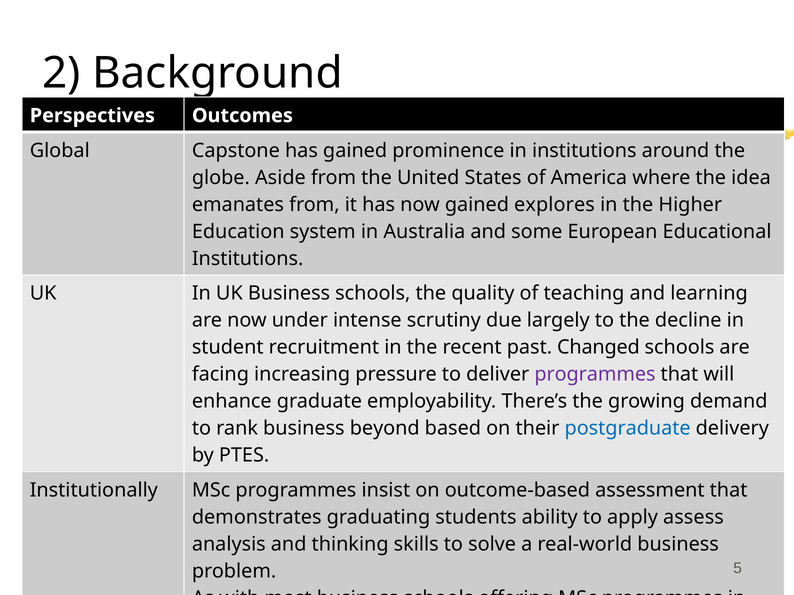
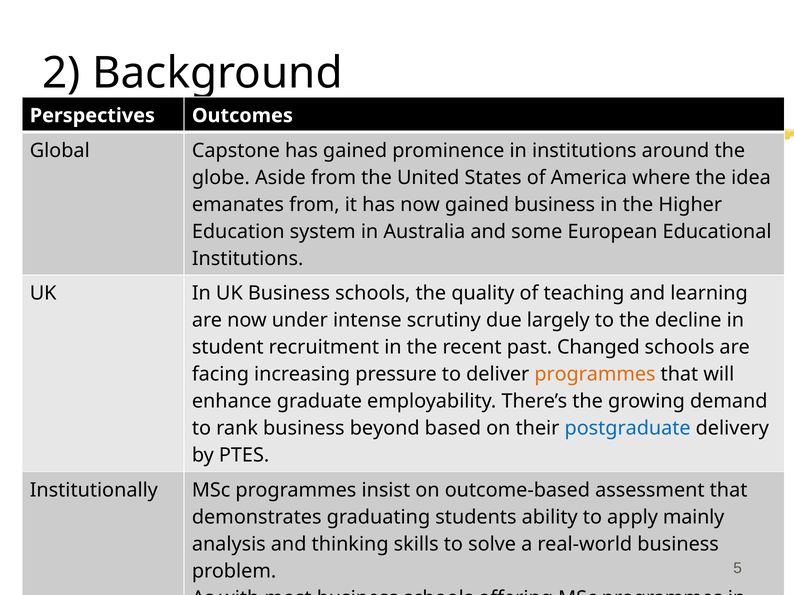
gained explores: explores -> business (555, 205)
programmes colour: purple -> orange (595, 375)
assess: assess -> mainly (694, 518)
